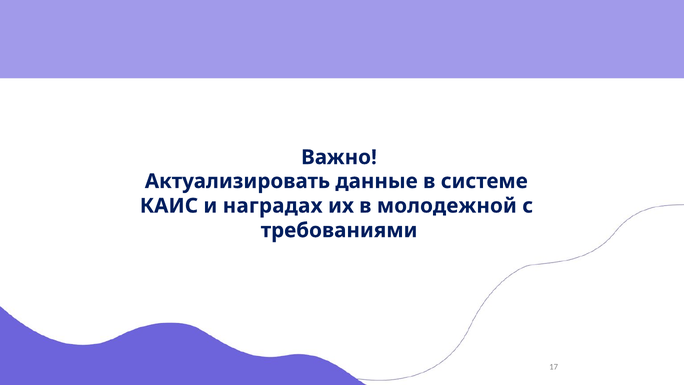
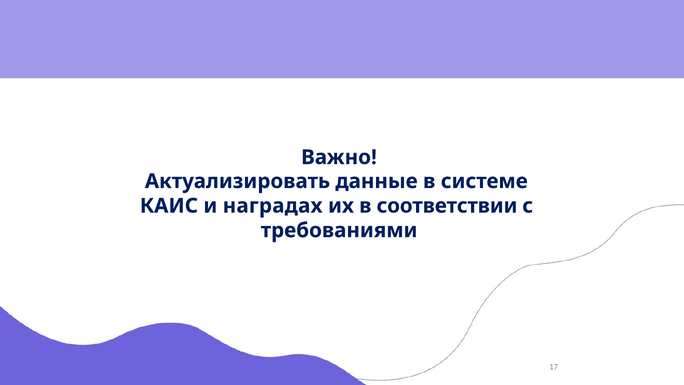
молодежной: молодежной -> соответствии (447, 206)
